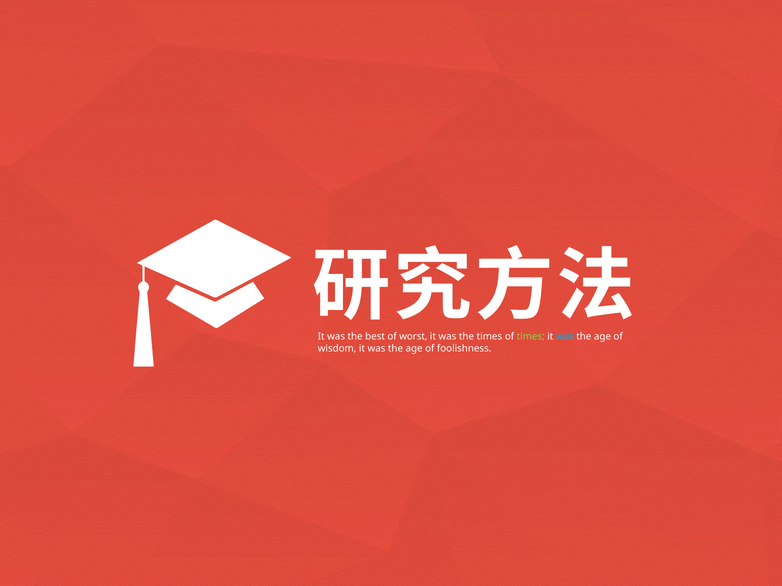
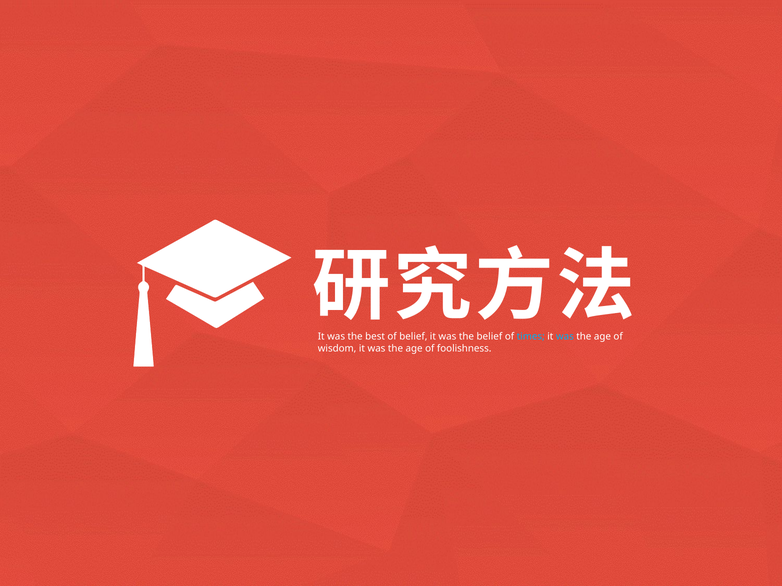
of worst: worst -> belief (413, 337)
the times: times -> belief (489, 337)
times colour: light green -> light blue (531, 337)
